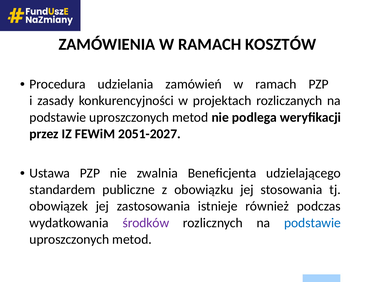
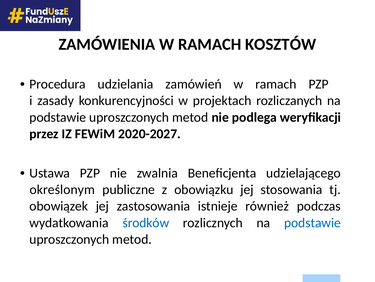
2051-2027: 2051-2027 -> 2020-2027 (150, 134)
standardem: standardem -> określonym (62, 189)
środków colour: purple -> blue (146, 222)
